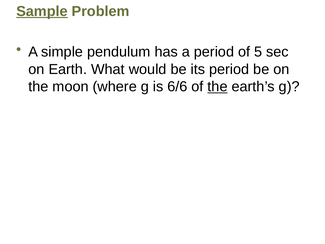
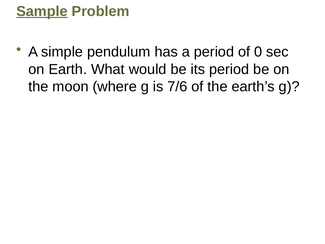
5: 5 -> 0 (258, 52)
6/6: 6/6 -> 7/6 (177, 87)
the underline: present -> none (218, 87)
